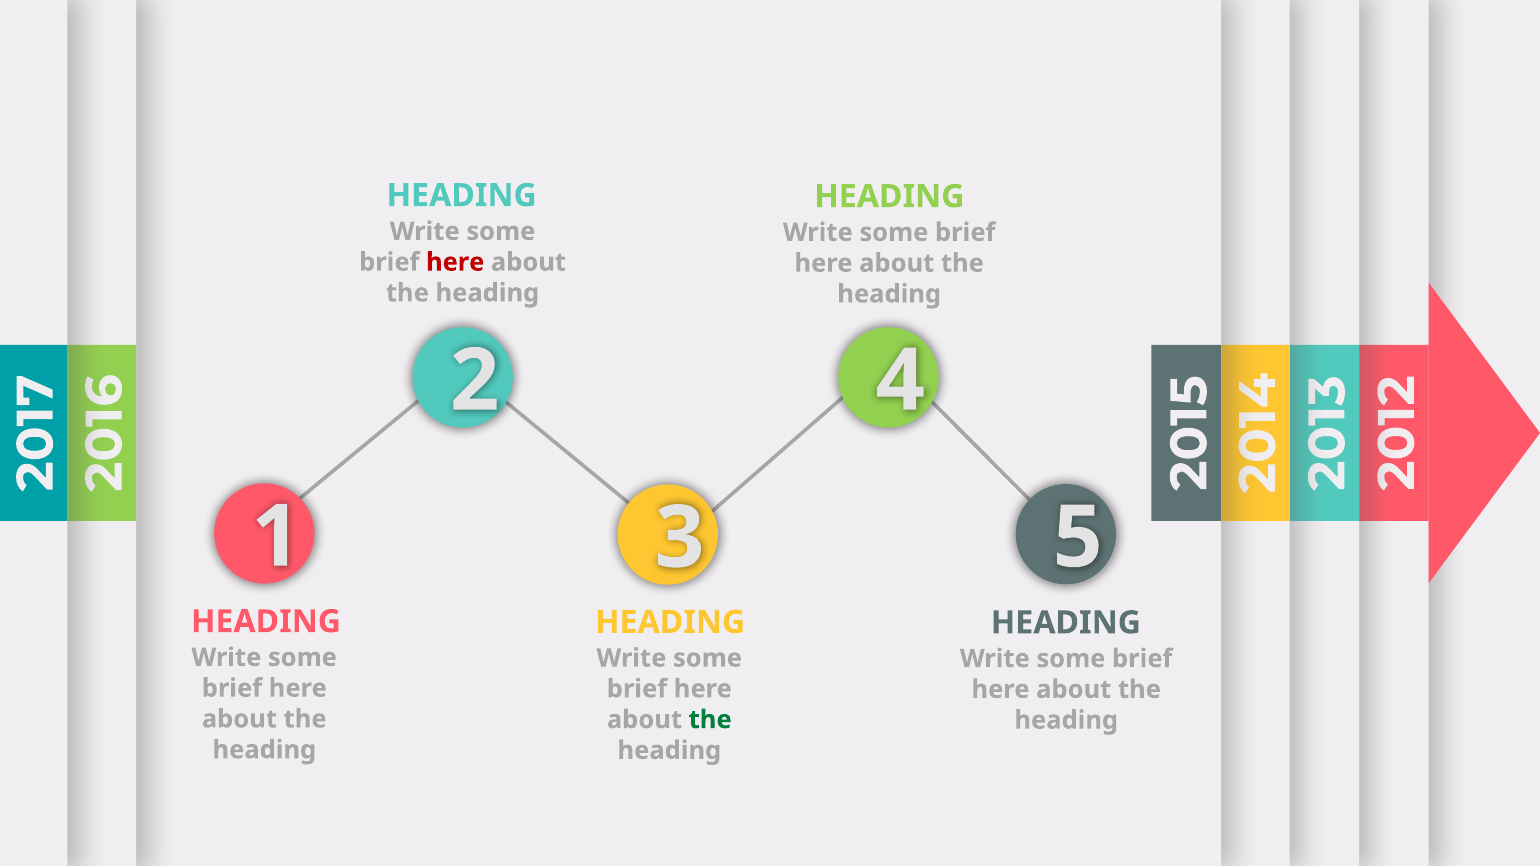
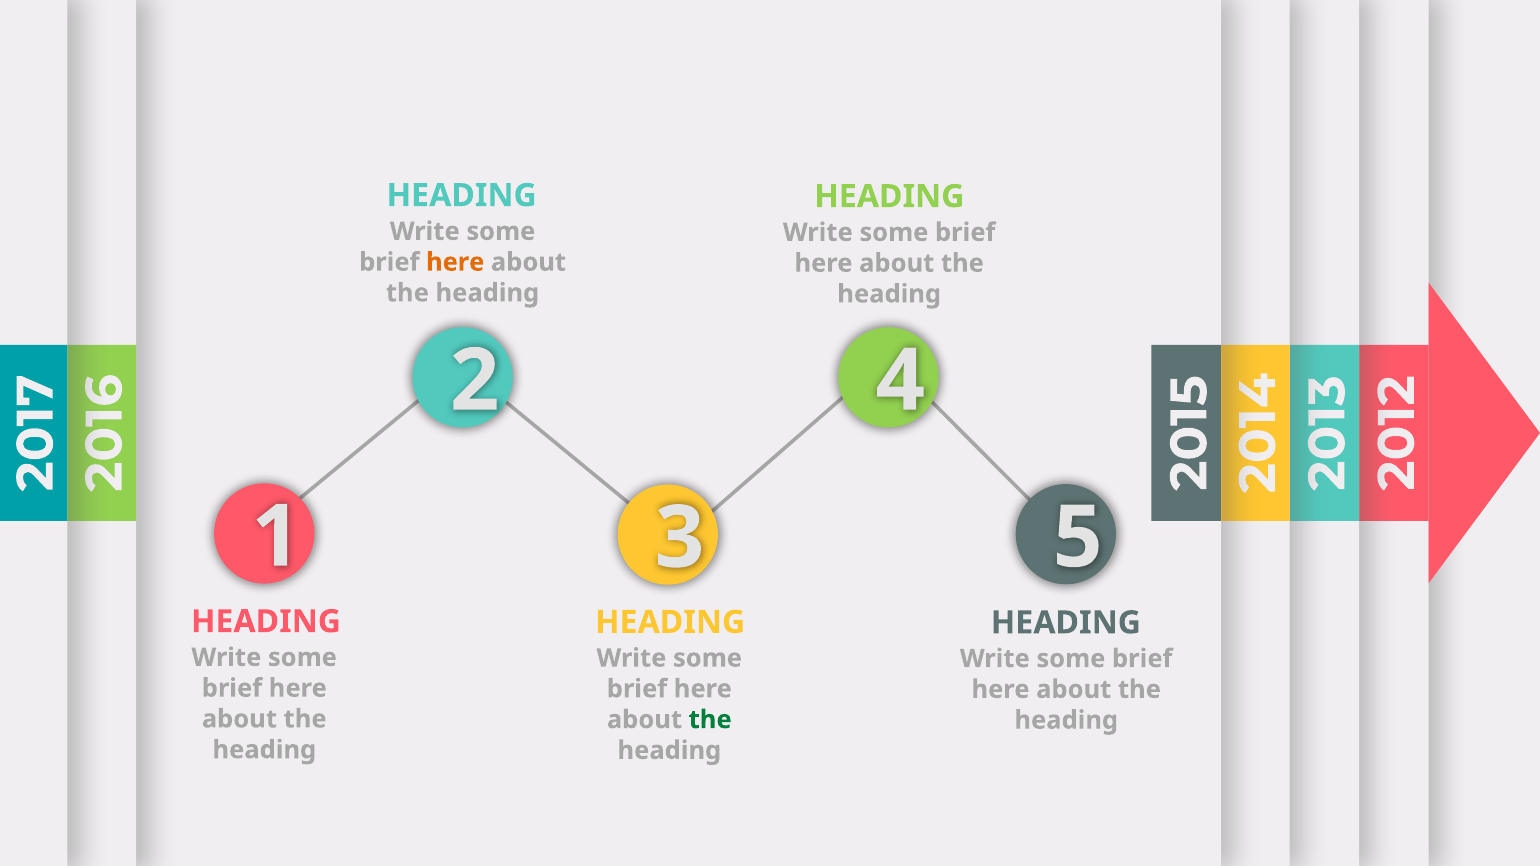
here colour: red -> orange (455, 262)
